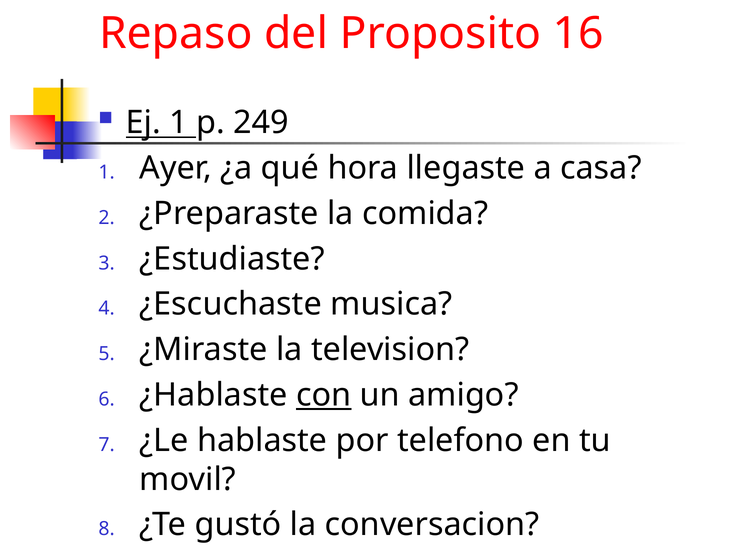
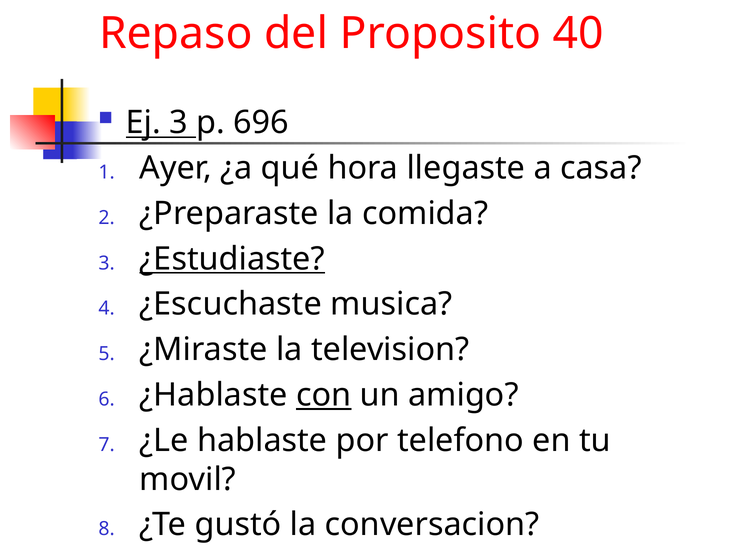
16: 16 -> 40 (578, 33)
Ej 1: 1 -> 3 (178, 123)
249: 249 -> 696 (261, 123)
¿Estudiaste underline: none -> present (232, 259)
